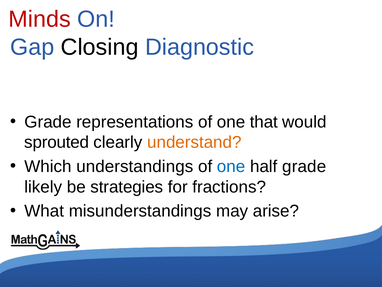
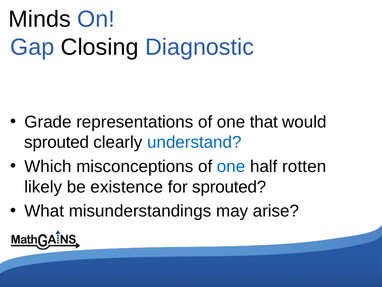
Minds colour: red -> black (40, 19)
understand colour: orange -> blue (194, 142)
understandings: understandings -> misconceptions (135, 166)
half grade: grade -> rotten (304, 166)
strategies: strategies -> existence (127, 187)
for fractions: fractions -> sprouted (229, 187)
